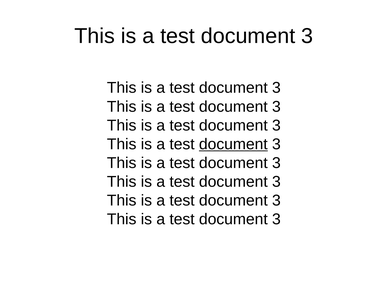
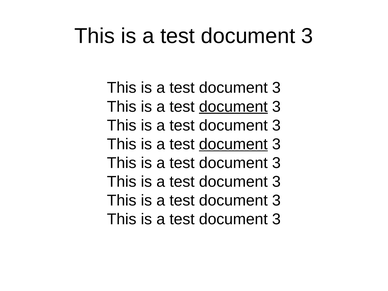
document underline: none -> present (233, 107)
